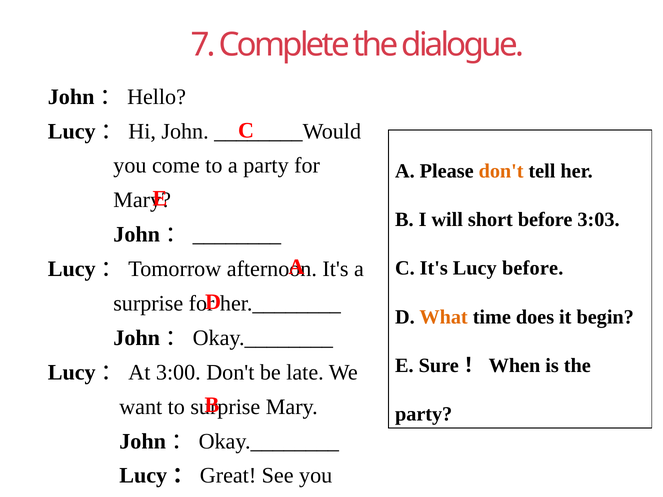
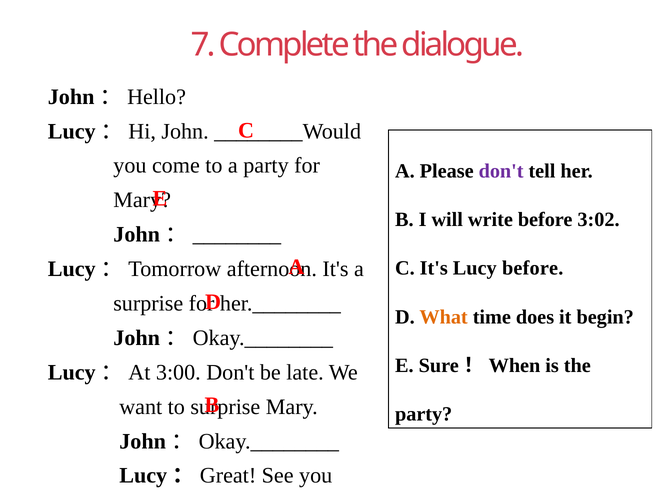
don't colour: orange -> purple (501, 171)
short: short -> write (490, 220)
3:03: 3:03 -> 3:02 (599, 220)
